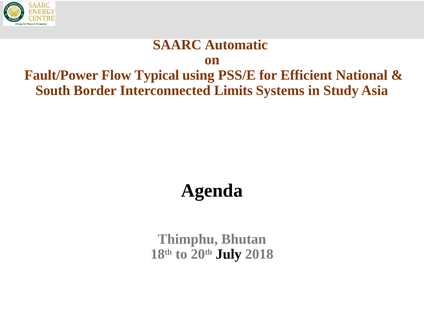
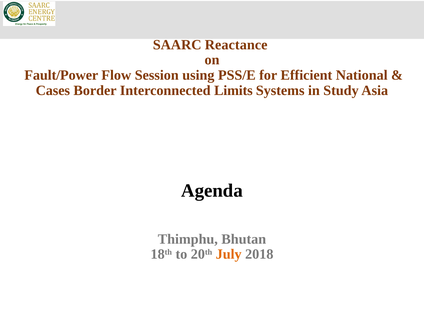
Automatic: Automatic -> Reactance (236, 45)
Typical: Typical -> Session (157, 75)
South: South -> Cases (53, 91)
July colour: black -> orange (229, 254)
